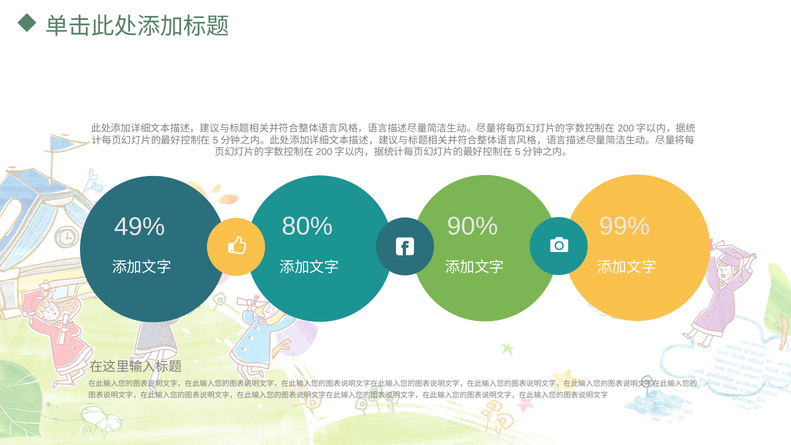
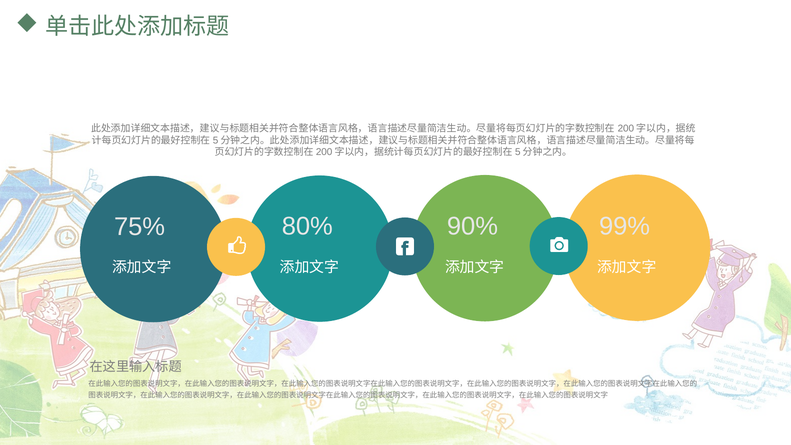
49%: 49% -> 75% (140, 227)
